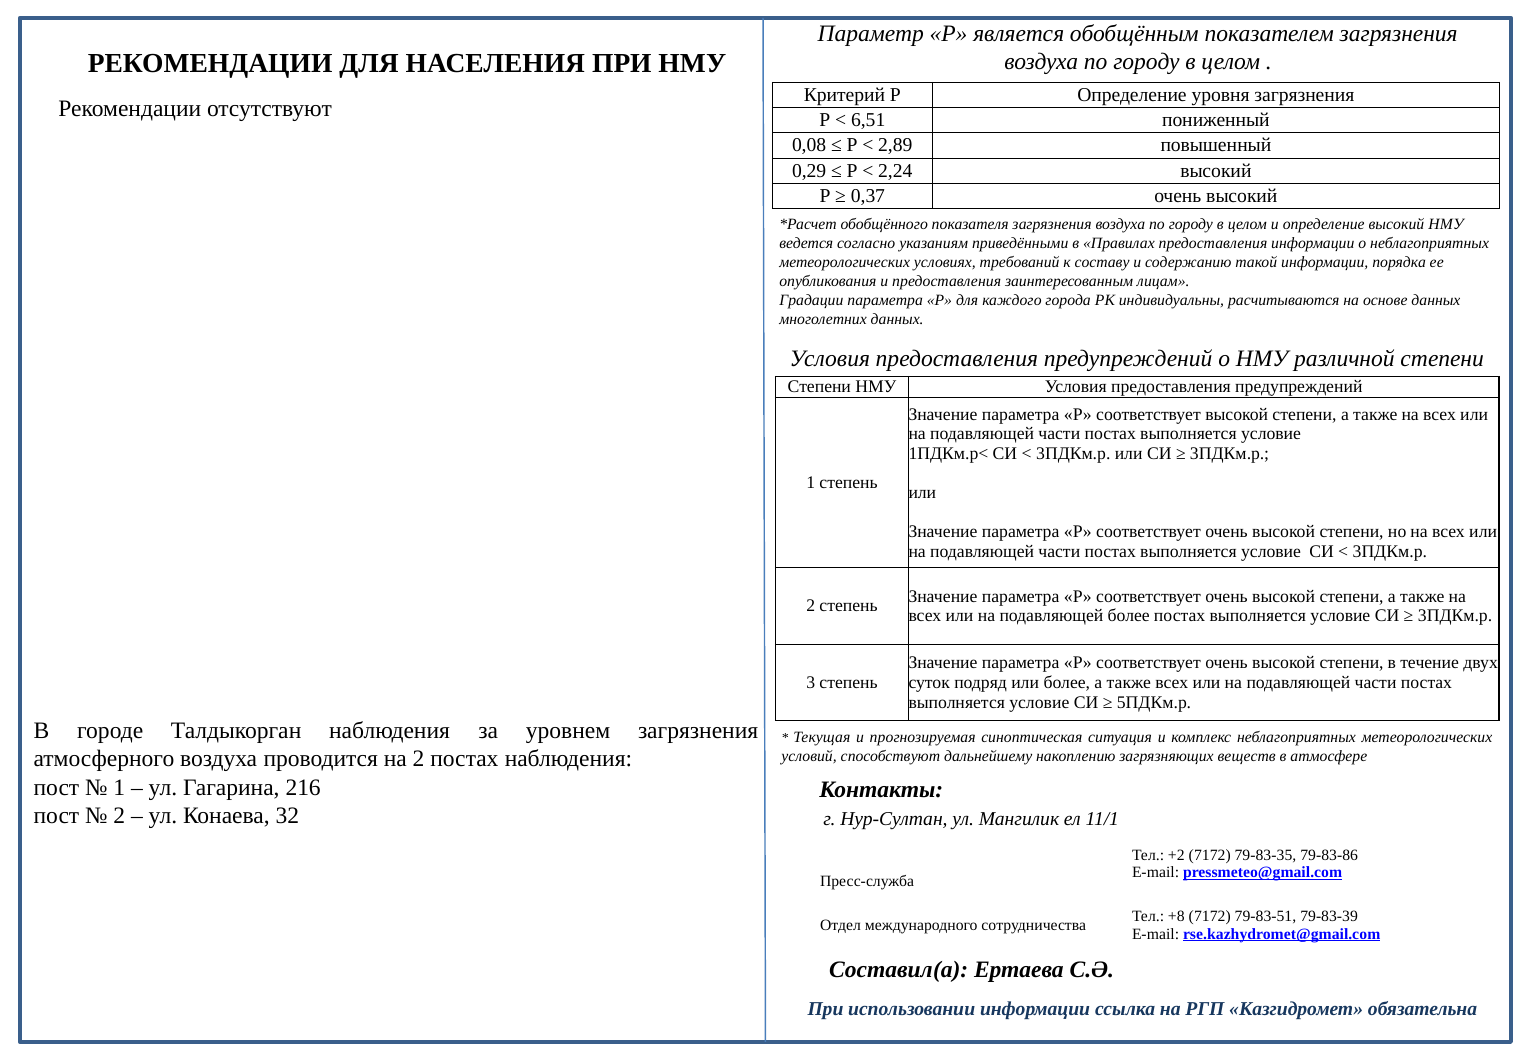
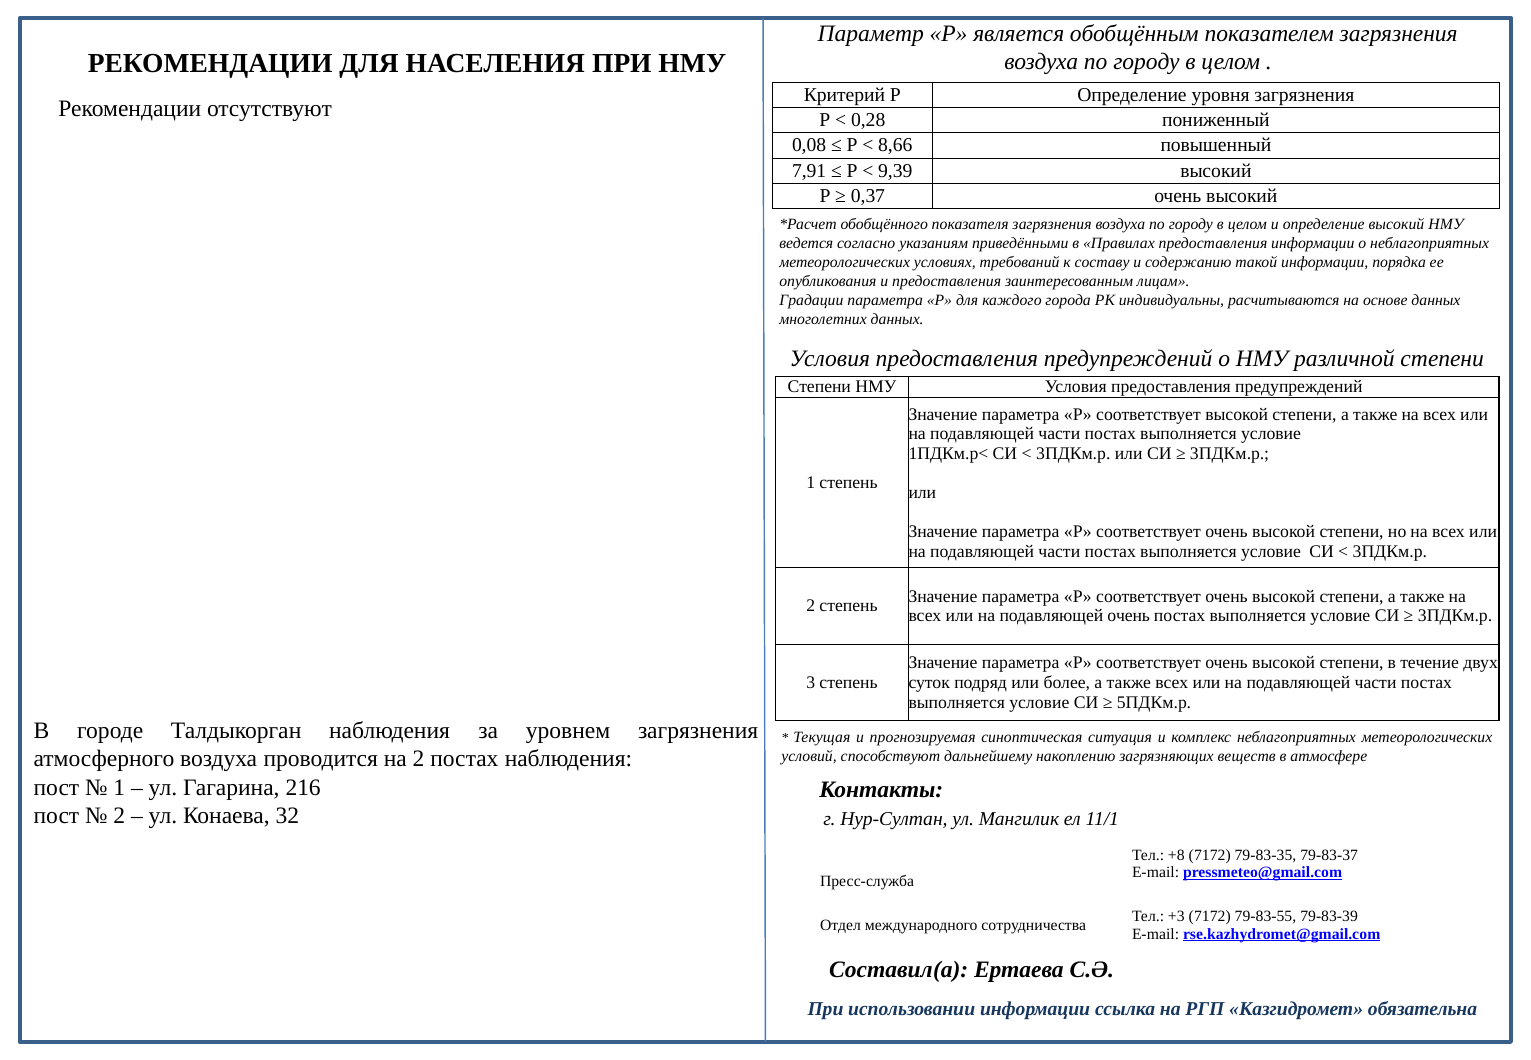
6,51: 6,51 -> 0,28 (868, 120)
2,89: 2,89 -> 8,66 (895, 145)
0,29: 0,29 -> 7,91 (809, 171)
2,24: 2,24 -> 9,39 (895, 171)
подавляющей более: более -> очень (1129, 616)
+2: +2 -> +8 (1176, 855)
79-83-86: 79-83-86 -> 79-83-37 (1329, 855)
+8: +8 -> +3 (1176, 916)
79-83-51: 79-83-51 -> 79-83-55 (1265, 916)
